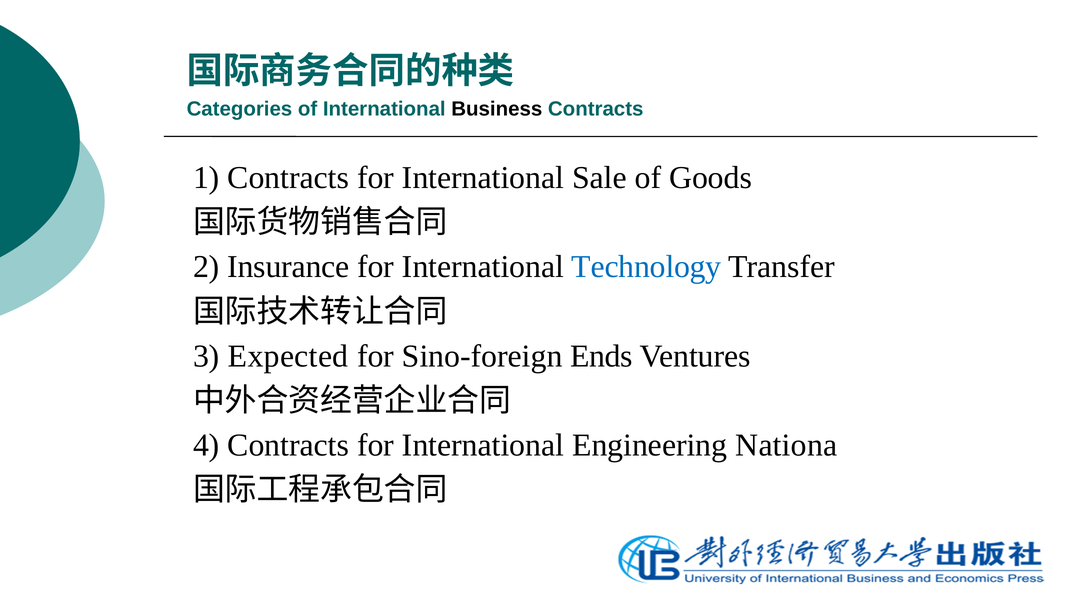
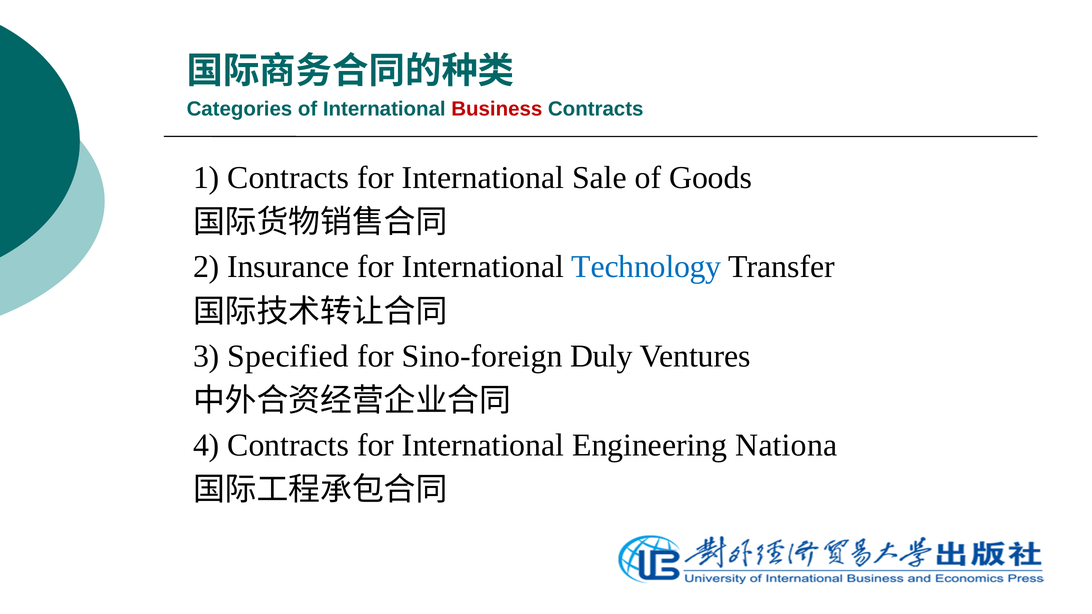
Business colour: black -> red (497, 109)
Expected: Expected -> Specified (288, 356)
Ends: Ends -> Duly (601, 356)
